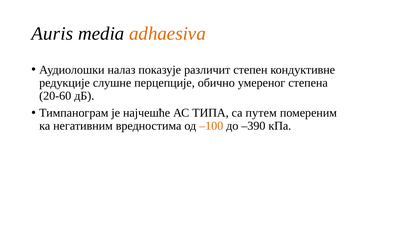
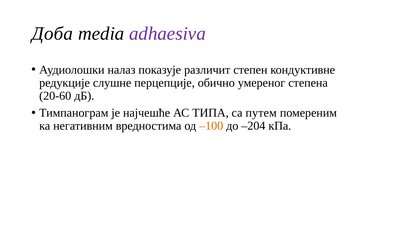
Auris: Auris -> Доба (52, 34)
adhaesiva colour: orange -> purple (167, 34)
–390: –390 -> –204 (253, 126)
